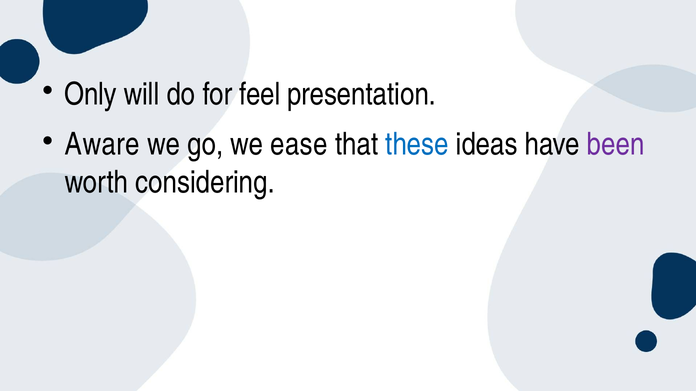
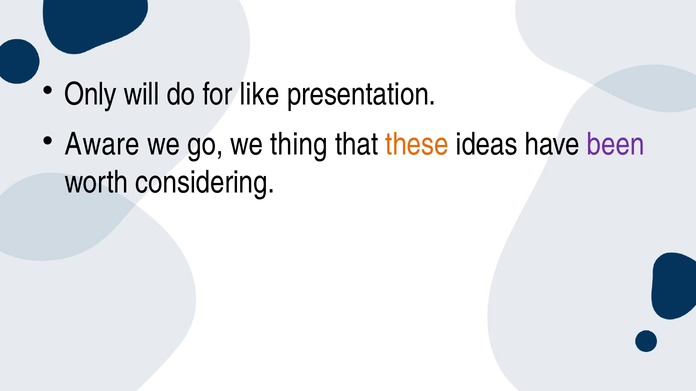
feel: feel -> like (260, 94)
ease: ease -> thing (299, 145)
these colour: blue -> orange (417, 145)
